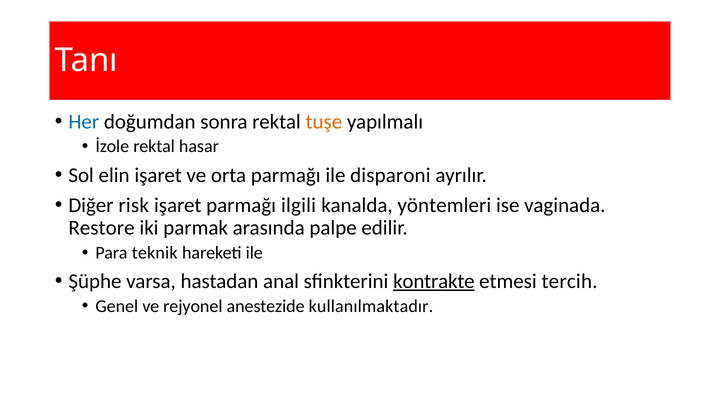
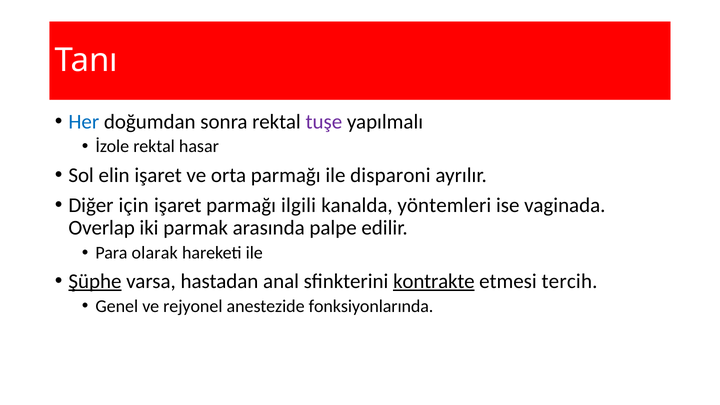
tuşe colour: orange -> purple (324, 122)
risk: risk -> için (134, 205)
Restore: Restore -> Overlap (102, 228)
teknik: teknik -> olarak (155, 253)
Şüphe underline: none -> present (95, 281)
kullanılmaktadır: kullanılmaktadır -> fonksiyonlarında (371, 306)
